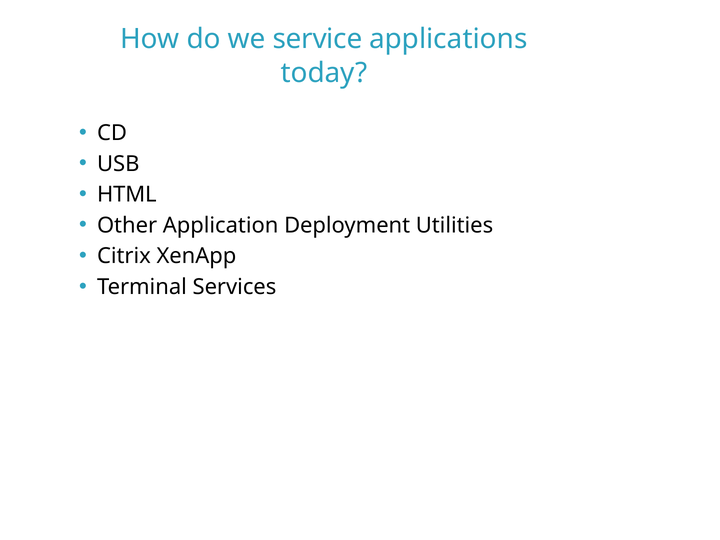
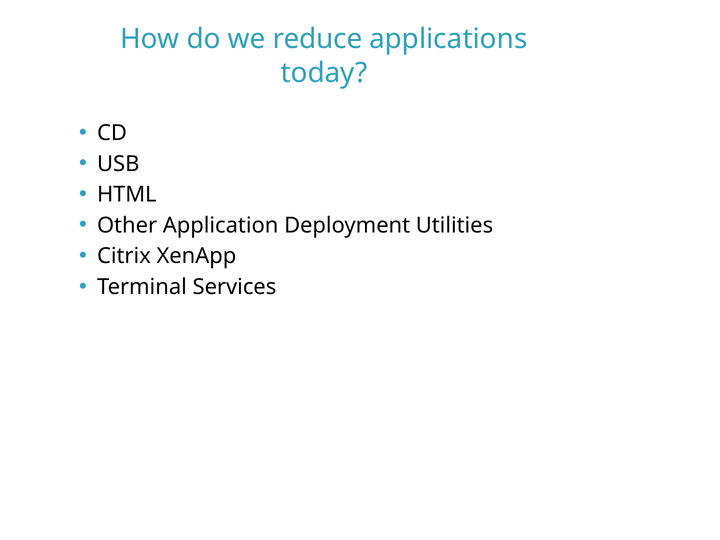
service: service -> reduce (317, 39)
